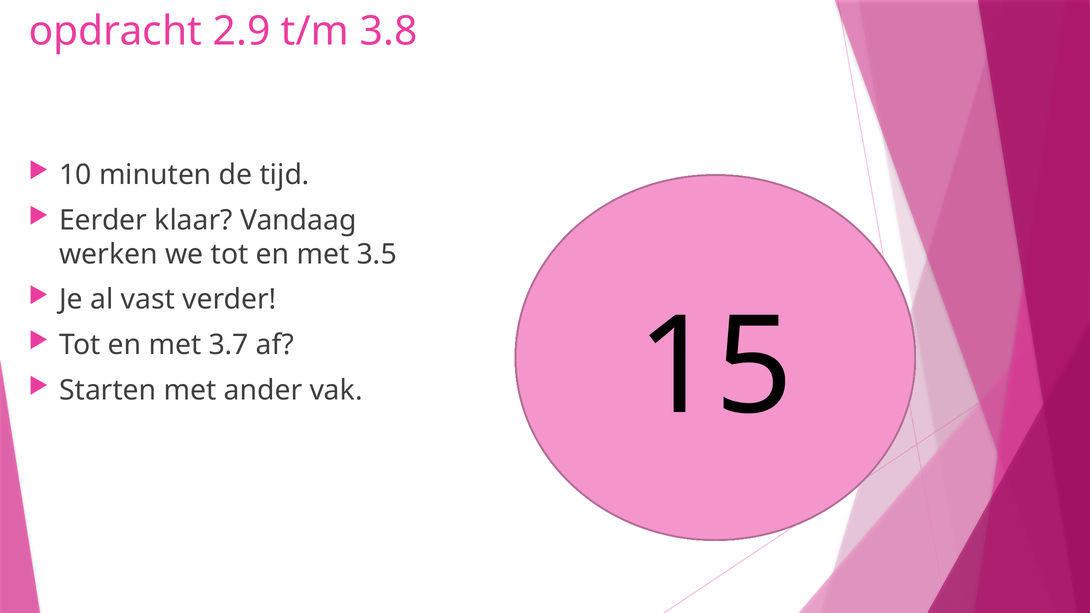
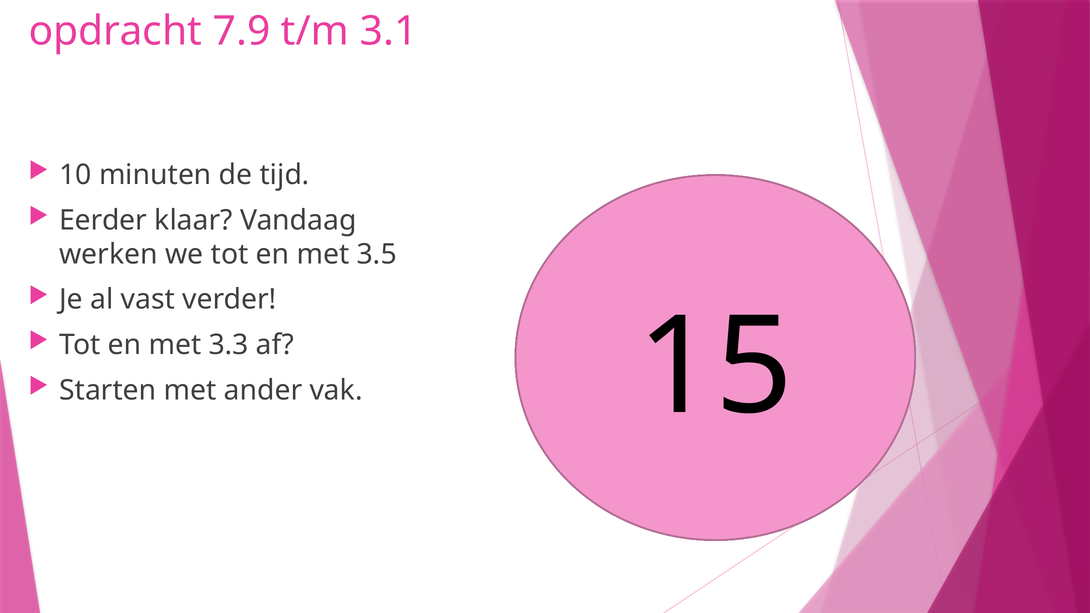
2.9: 2.9 -> 7.9 (242, 31)
3.8: 3.8 -> 3.1 (389, 31)
3.7: 3.7 -> 3.3 (229, 345)
